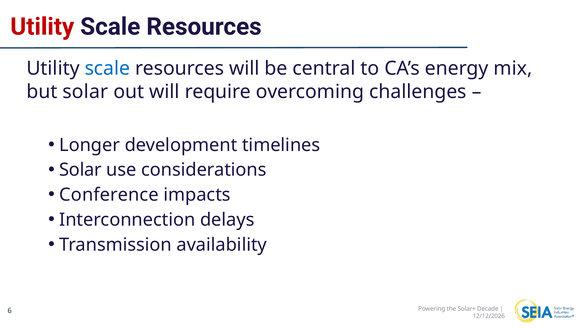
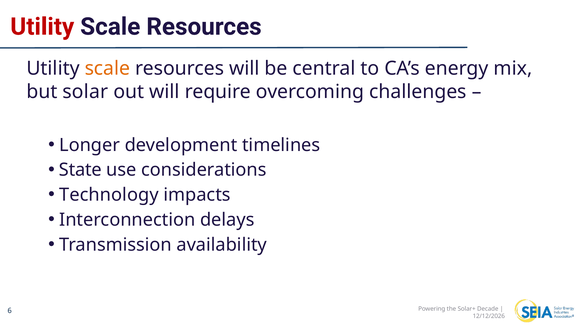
scale colour: blue -> orange (107, 68)
Solar: Solar -> State (80, 170)
Conference: Conference -> Technology (109, 195)
